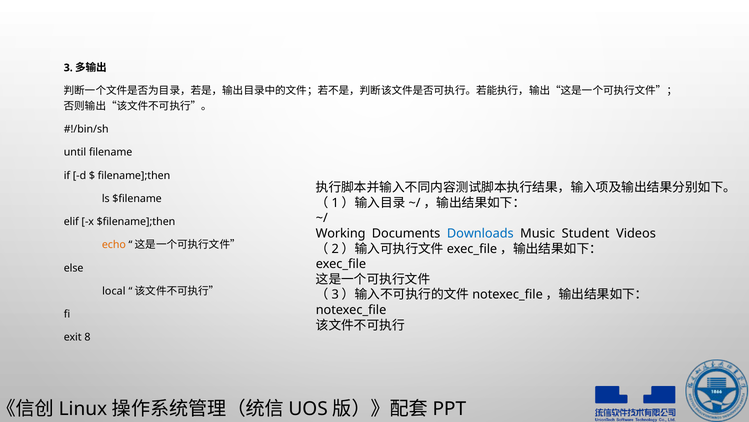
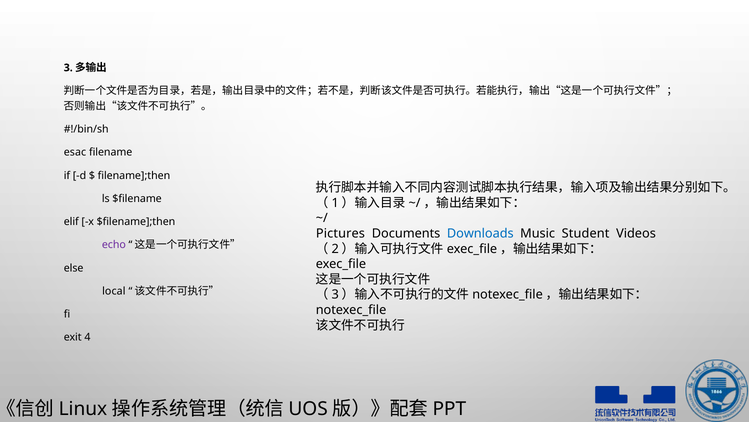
until: until -> esac (75, 152)
Working: Working -> Pictures (340, 233)
echo colour: orange -> purple (114, 245)
8: 8 -> 4 (87, 337)
